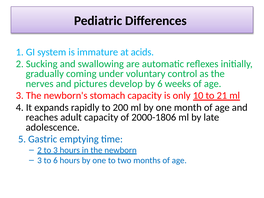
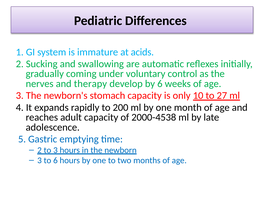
pictures: pictures -> therapy (90, 84)
21: 21 -> 27 (222, 96)
2000-1806: 2000-1806 -> 2000-4538 (154, 117)
